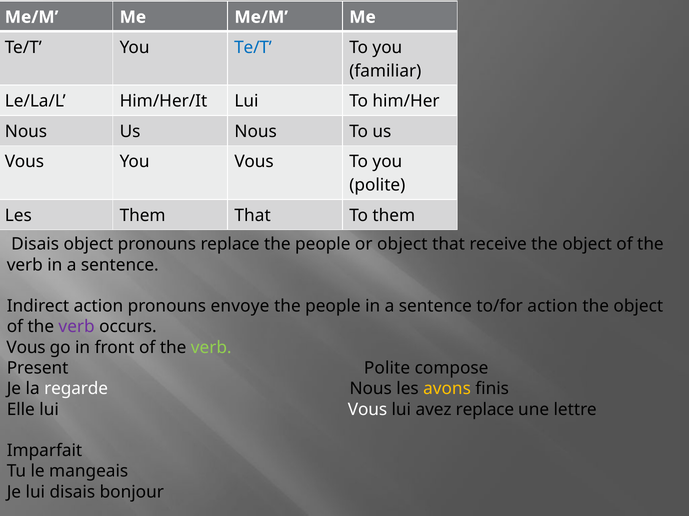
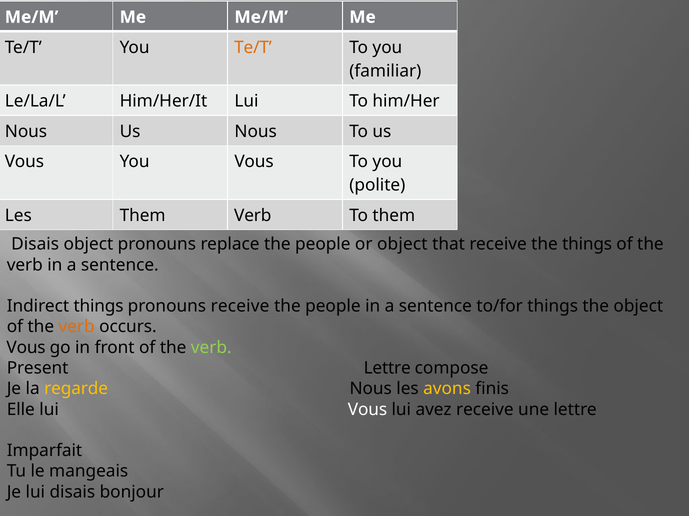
Te/T colour: blue -> orange (253, 48)
Them That: That -> Verb (253, 216)
receive the object: object -> things (587, 245)
Indirect action: action -> things (99, 307)
pronouns envoye: envoye -> receive (240, 307)
to/for action: action -> things (553, 307)
verb colour: purple -> orange (77, 327)
Present Polite: Polite -> Lettre (387, 369)
regarde colour: white -> yellow (76, 389)
avez replace: replace -> receive (485, 410)
